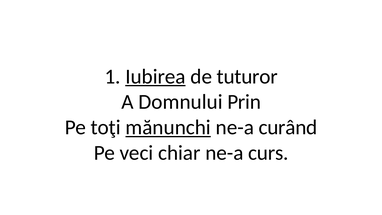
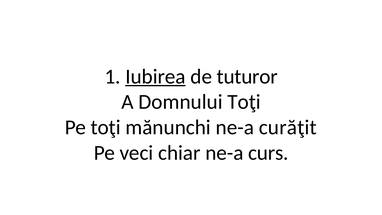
Domnului Prin: Prin -> Toţi (244, 102)
mănunchi underline: present -> none (168, 127)
curând: curând -> curăţit (288, 127)
